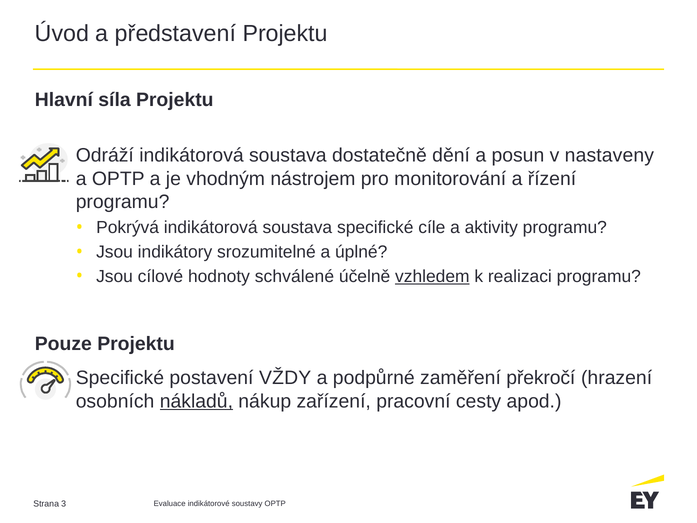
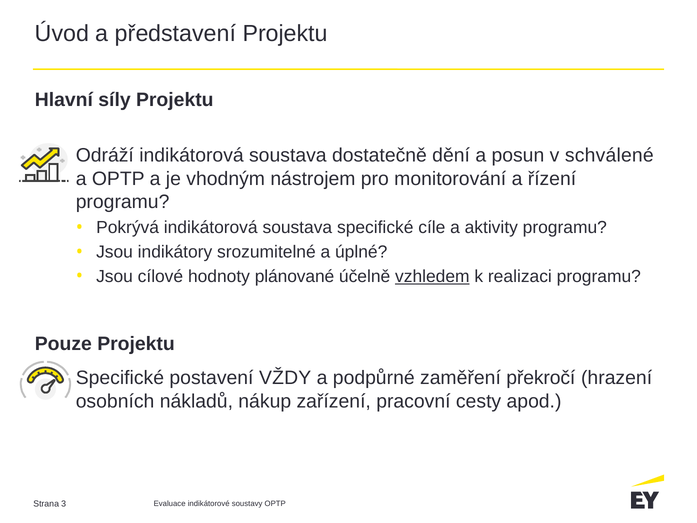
síla: síla -> síly (114, 100)
nastaveny: nastaveny -> schválené (609, 155)
schválené: schválené -> plánované (295, 276)
nákladů underline: present -> none (196, 401)
